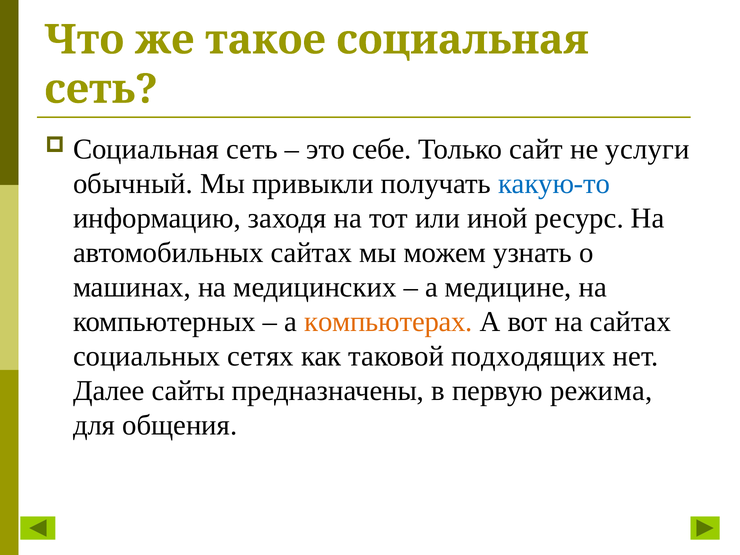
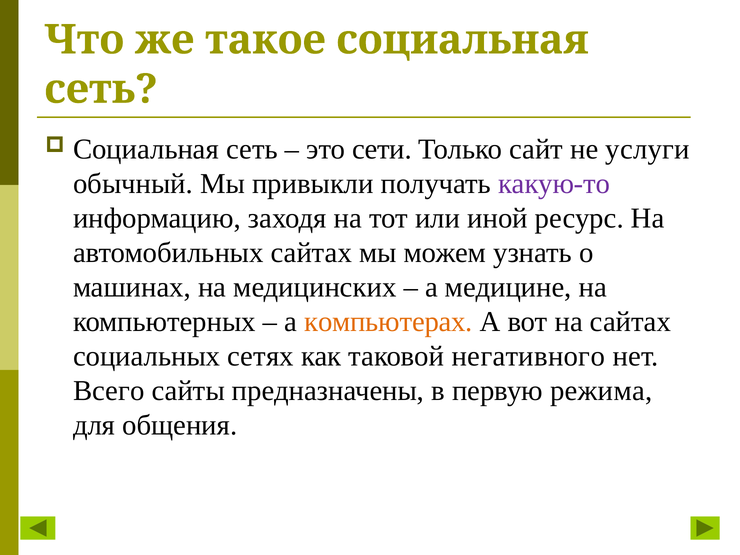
себе: себе -> сети (382, 149)
какую-то colour: blue -> purple (554, 184)
подходящих: подходящих -> негативного (528, 356)
Далее: Далее -> Всего (109, 391)
